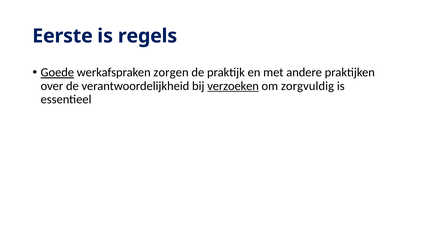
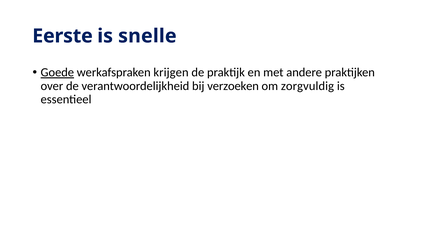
regels: regels -> snelle (147, 36)
zorgen: zorgen -> krijgen (171, 72)
verzoeken underline: present -> none (233, 86)
